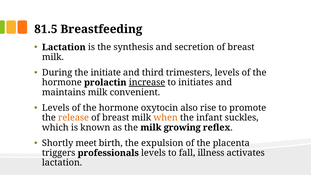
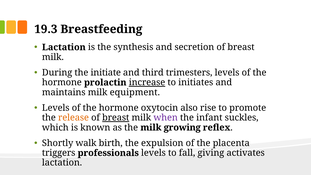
81.5: 81.5 -> 19.3 (46, 29)
convenient: convenient -> equipment (135, 92)
breast underline: none -> present (116, 118)
when colour: orange -> purple (166, 118)
meet: meet -> walk (86, 143)
illness: illness -> giving (211, 153)
